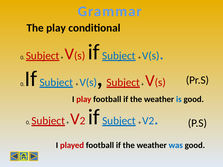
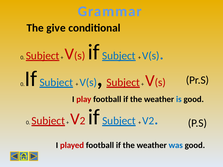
The play: play -> give (56, 28)
